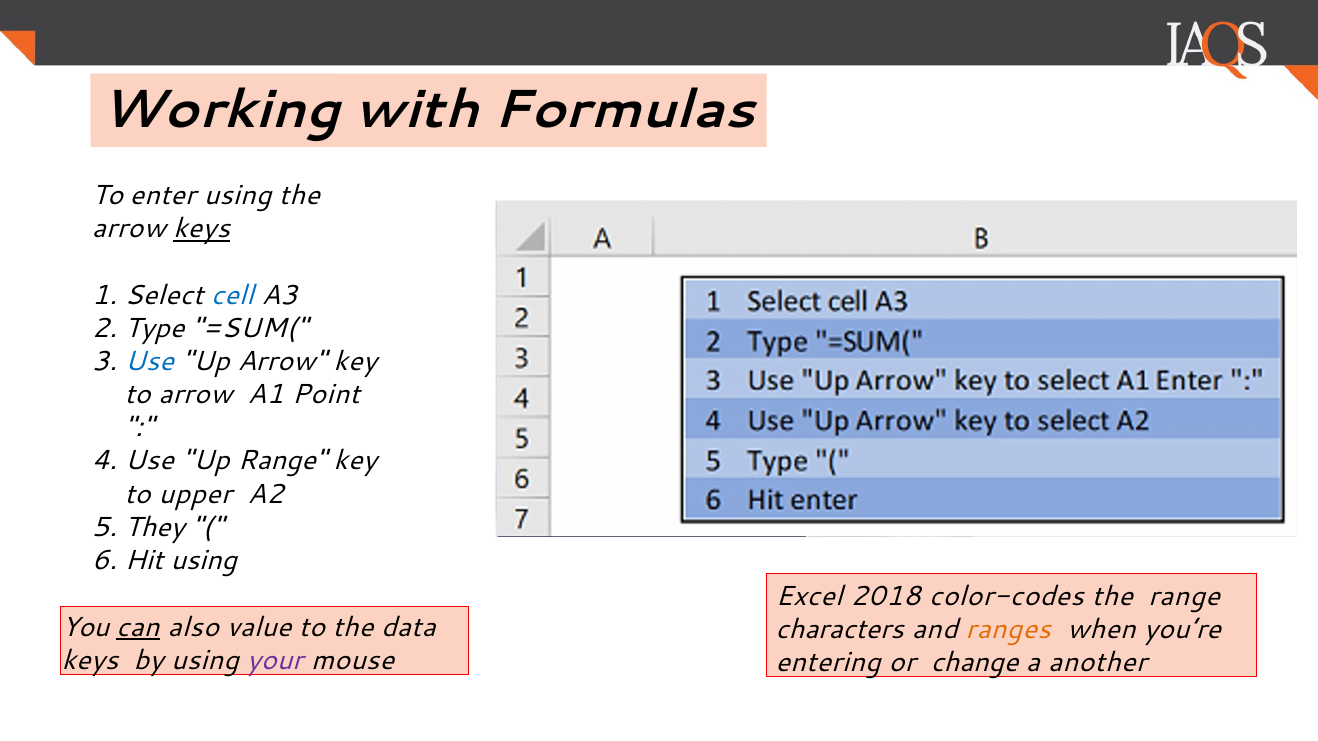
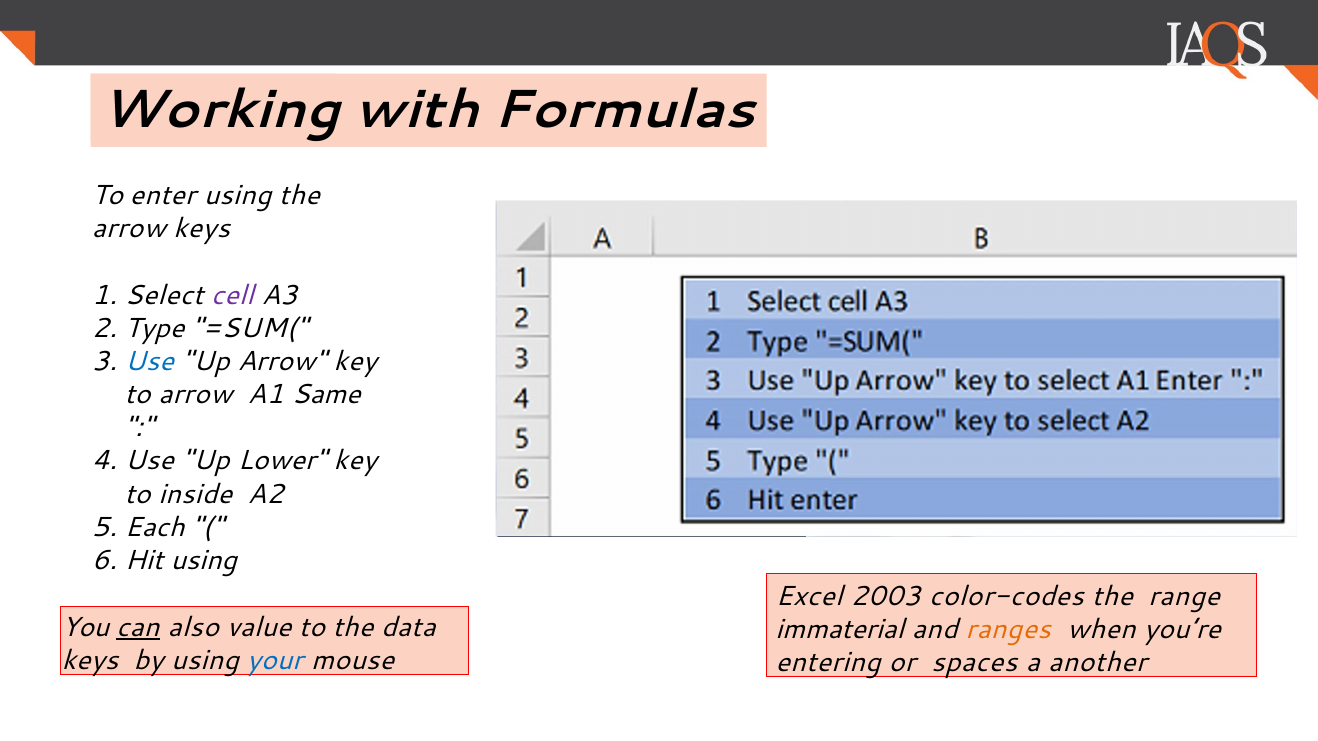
keys underline: present -> none (202, 229)
cell colour: blue -> purple (233, 295)
Point: Point -> Same (326, 395)
Up Range: Range -> Lower (282, 461)
upper: upper -> inside (195, 494)
They: They -> Each (155, 528)
2018: 2018 -> 2003 (886, 596)
characters: characters -> immaterial (840, 630)
your colour: purple -> blue (275, 661)
change: change -> spaces (974, 663)
